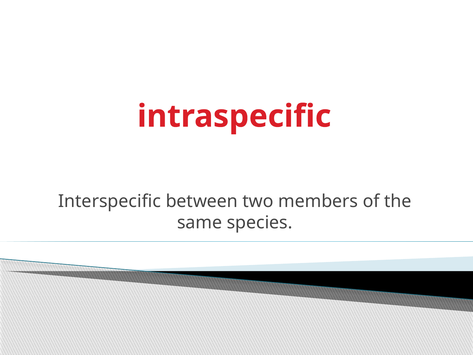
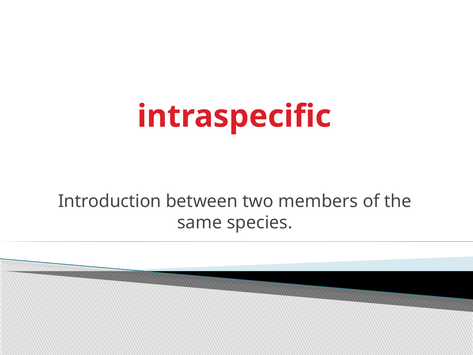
Interspecific: Interspecific -> Introduction (110, 201)
